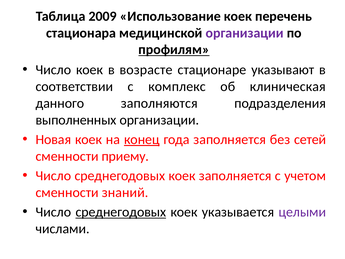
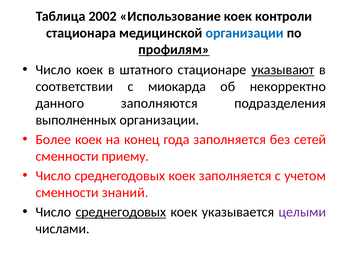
2009: 2009 -> 2002 (103, 16)
перечень: перечень -> контроли (284, 16)
организации colour: purple -> blue (245, 33)
возрасте: возрасте -> штатного (146, 70)
указывают underline: none -> present (283, 70)
комплекс: комплекс -> миокарда (177, 86)
клиническая: клиническая -> некорректно (288, 86)
Новая: Новая -> Более (53, 139)
конец underline: present -> none (142, 139)
